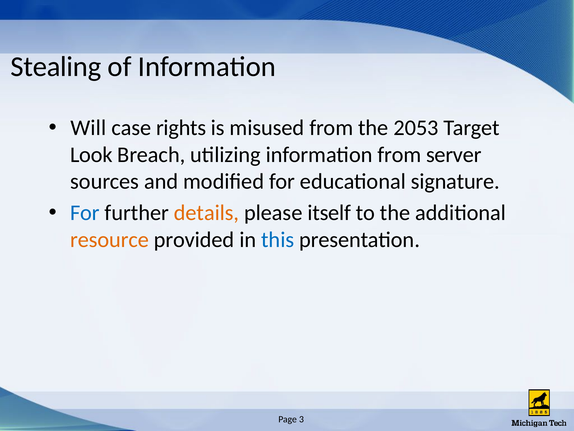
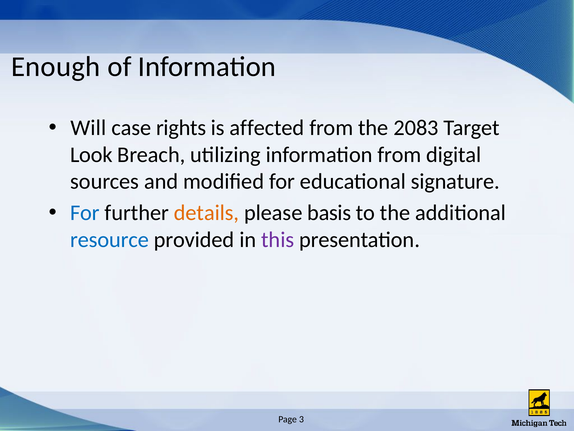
Stealing: Stealing -> Enough (56, 67)
misused: misused -> affected (267, 128)
2053: 2053 -> 2083 (416, 128)
server: server -> digital (454, 155)
itself: itself -> basis (329, 213)
resource colour: orange -> blue (110, 239)
this colour: blue -> purple (278, 239)
